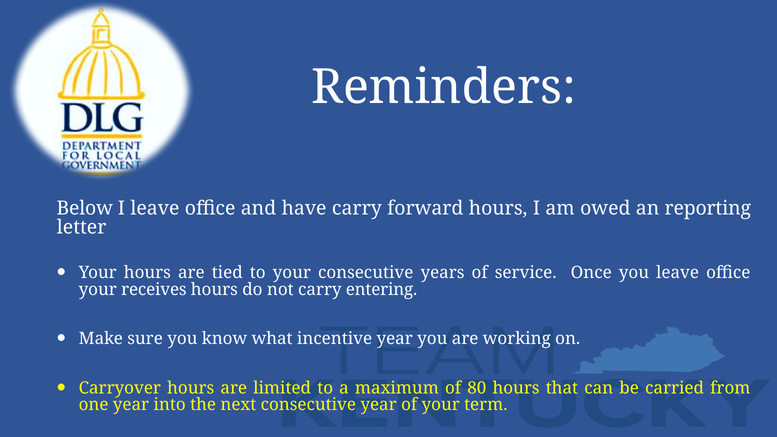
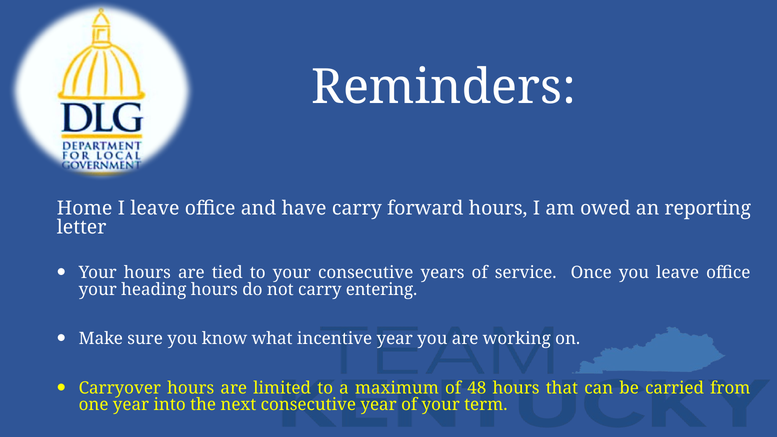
Below: Below -> Home (85, 209)
receives: receives -> heading (154, 289)
80: 80 -> 48 (477, 388)
